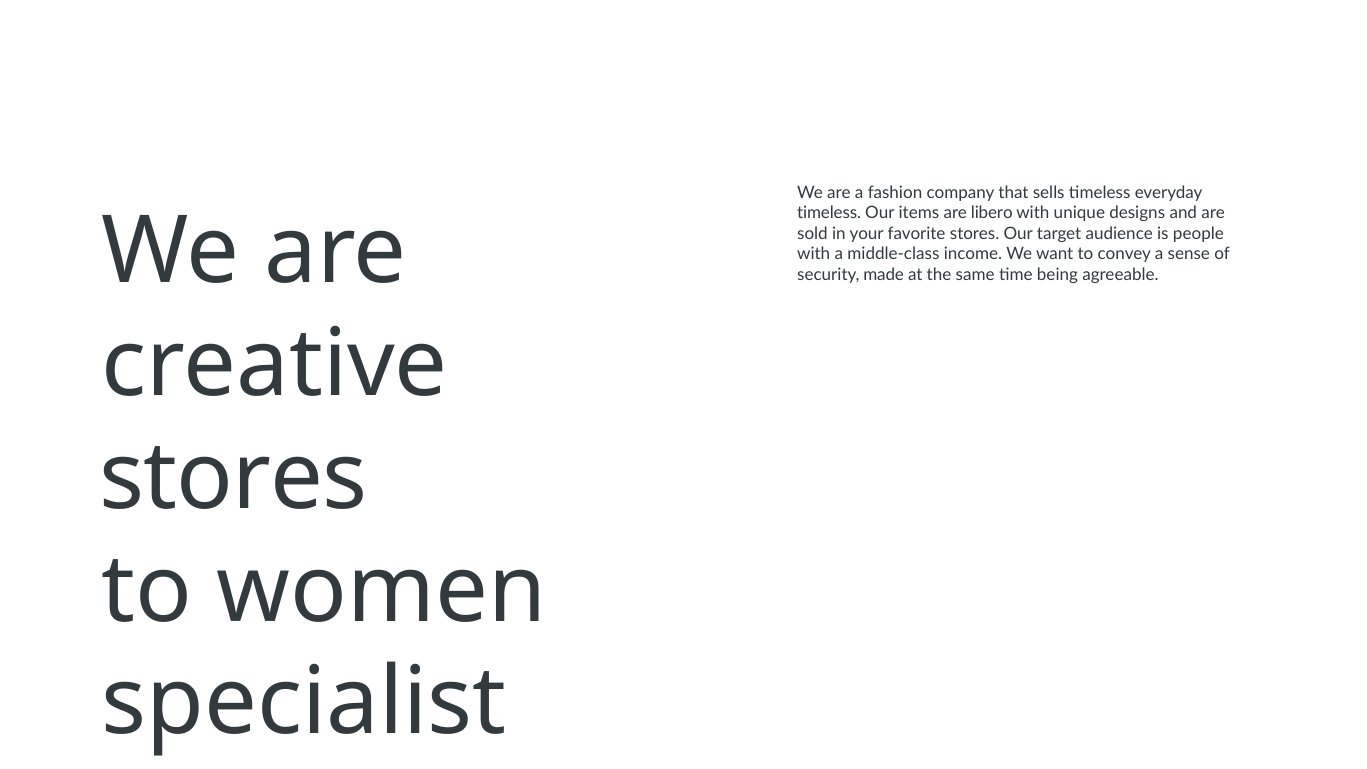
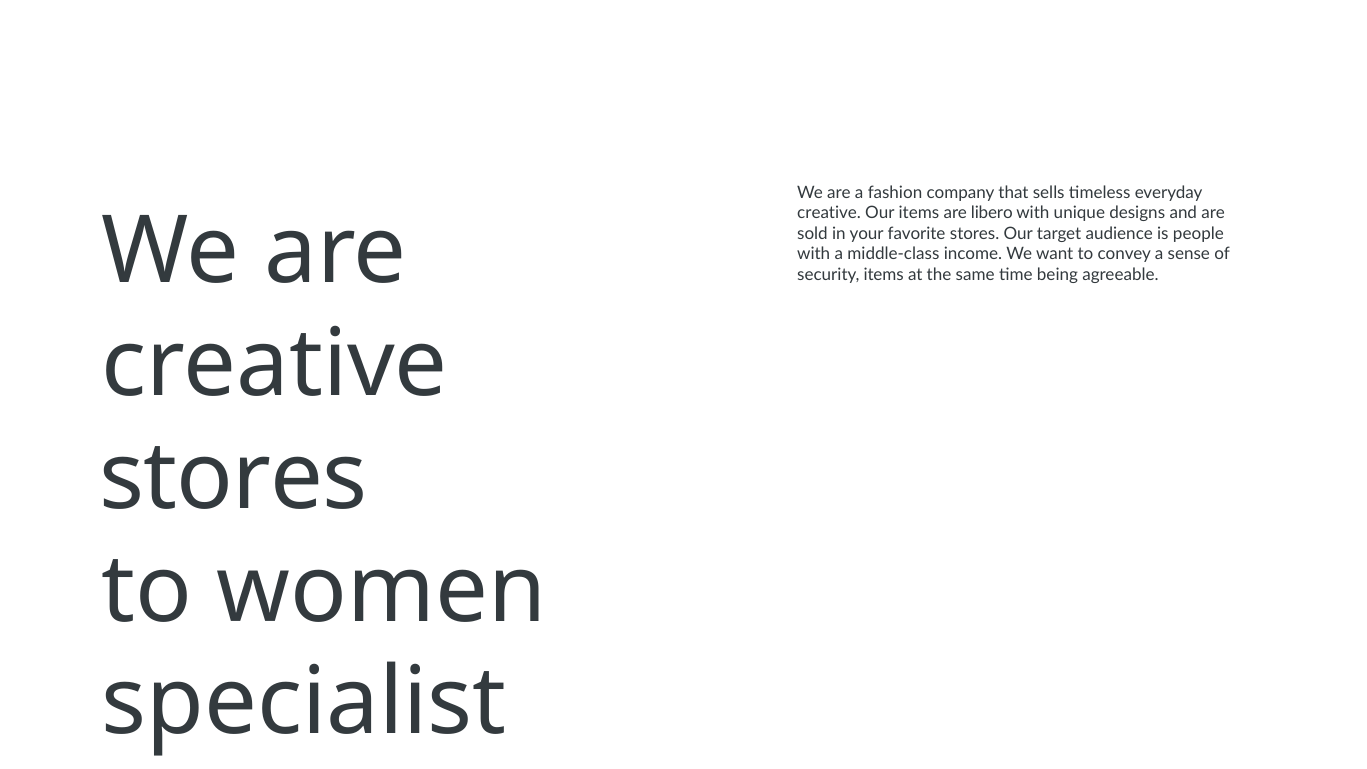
timeless: timeless -> creative (829, 213)
security made: made -> items (884, 275)
